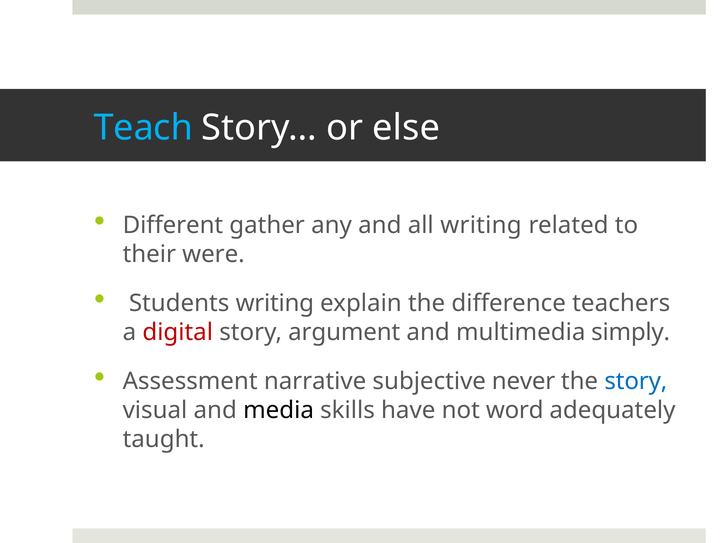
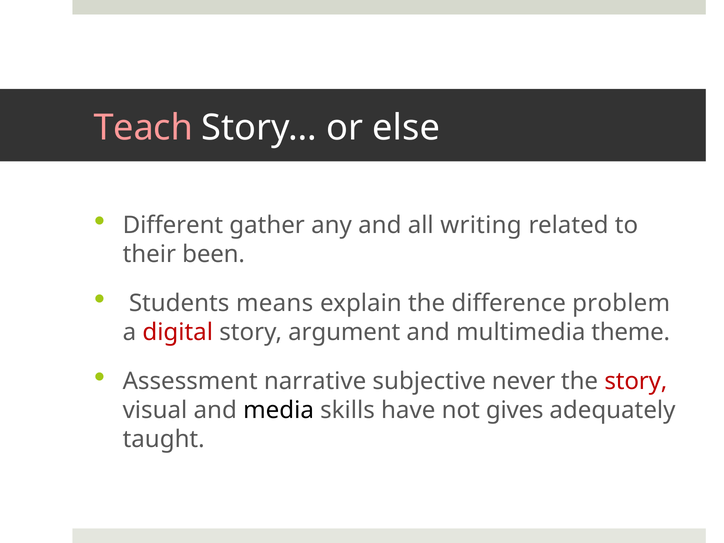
Teach colour: light blue -> pink (143, 128)
were: were -> been (214, 254)
Students writing: writing -> means (275, 303)
teachers: teachers -> problem (621, 303)
simply: simply -> theme (631, 332)
story colour: blue -> red (636, 381)
word: word -> gives (515, 410)
